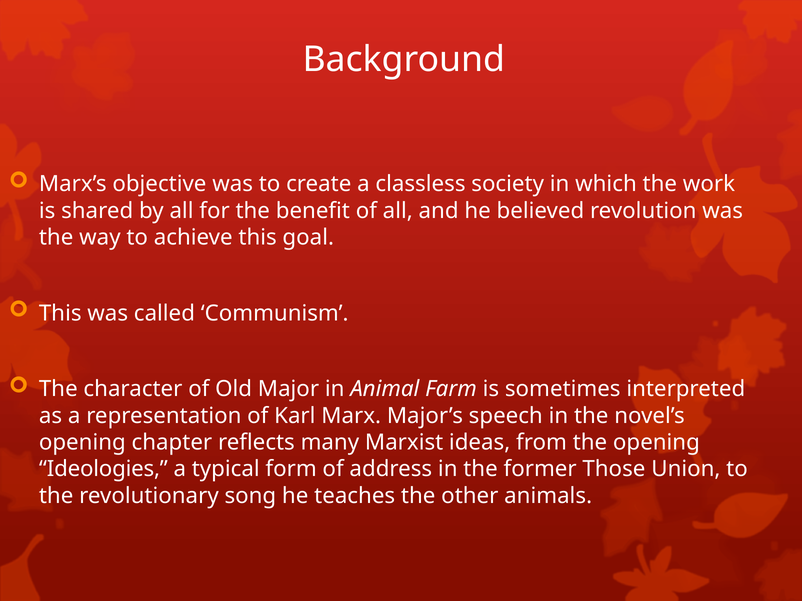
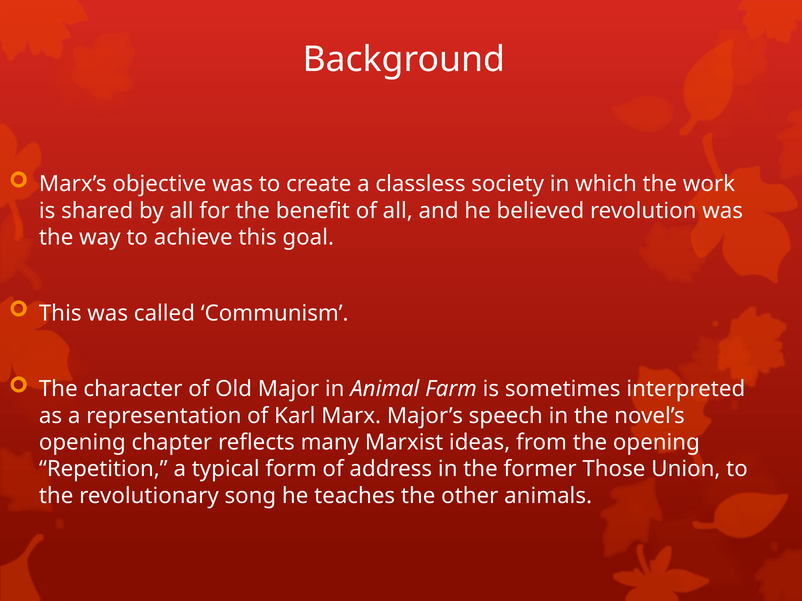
Ideologies: Ideologies -> Repetition (103, 470)
